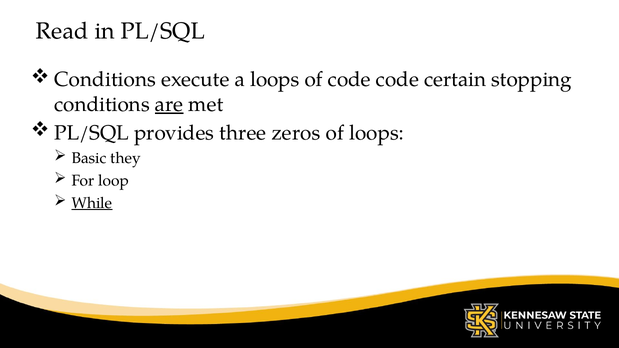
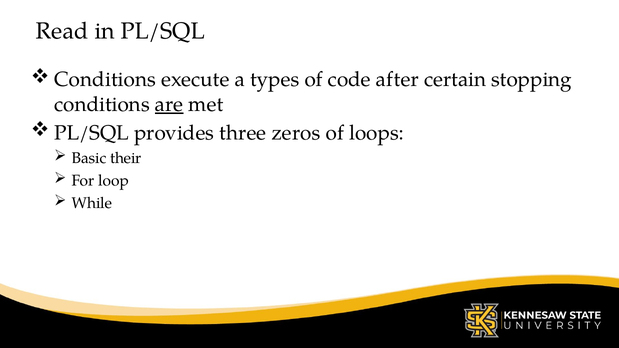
a loops: loops -> types (275, 80)
code code: code -> after (397, 80)
they: they -> their (126, 158)
While underline: present -> none (92, 203)
